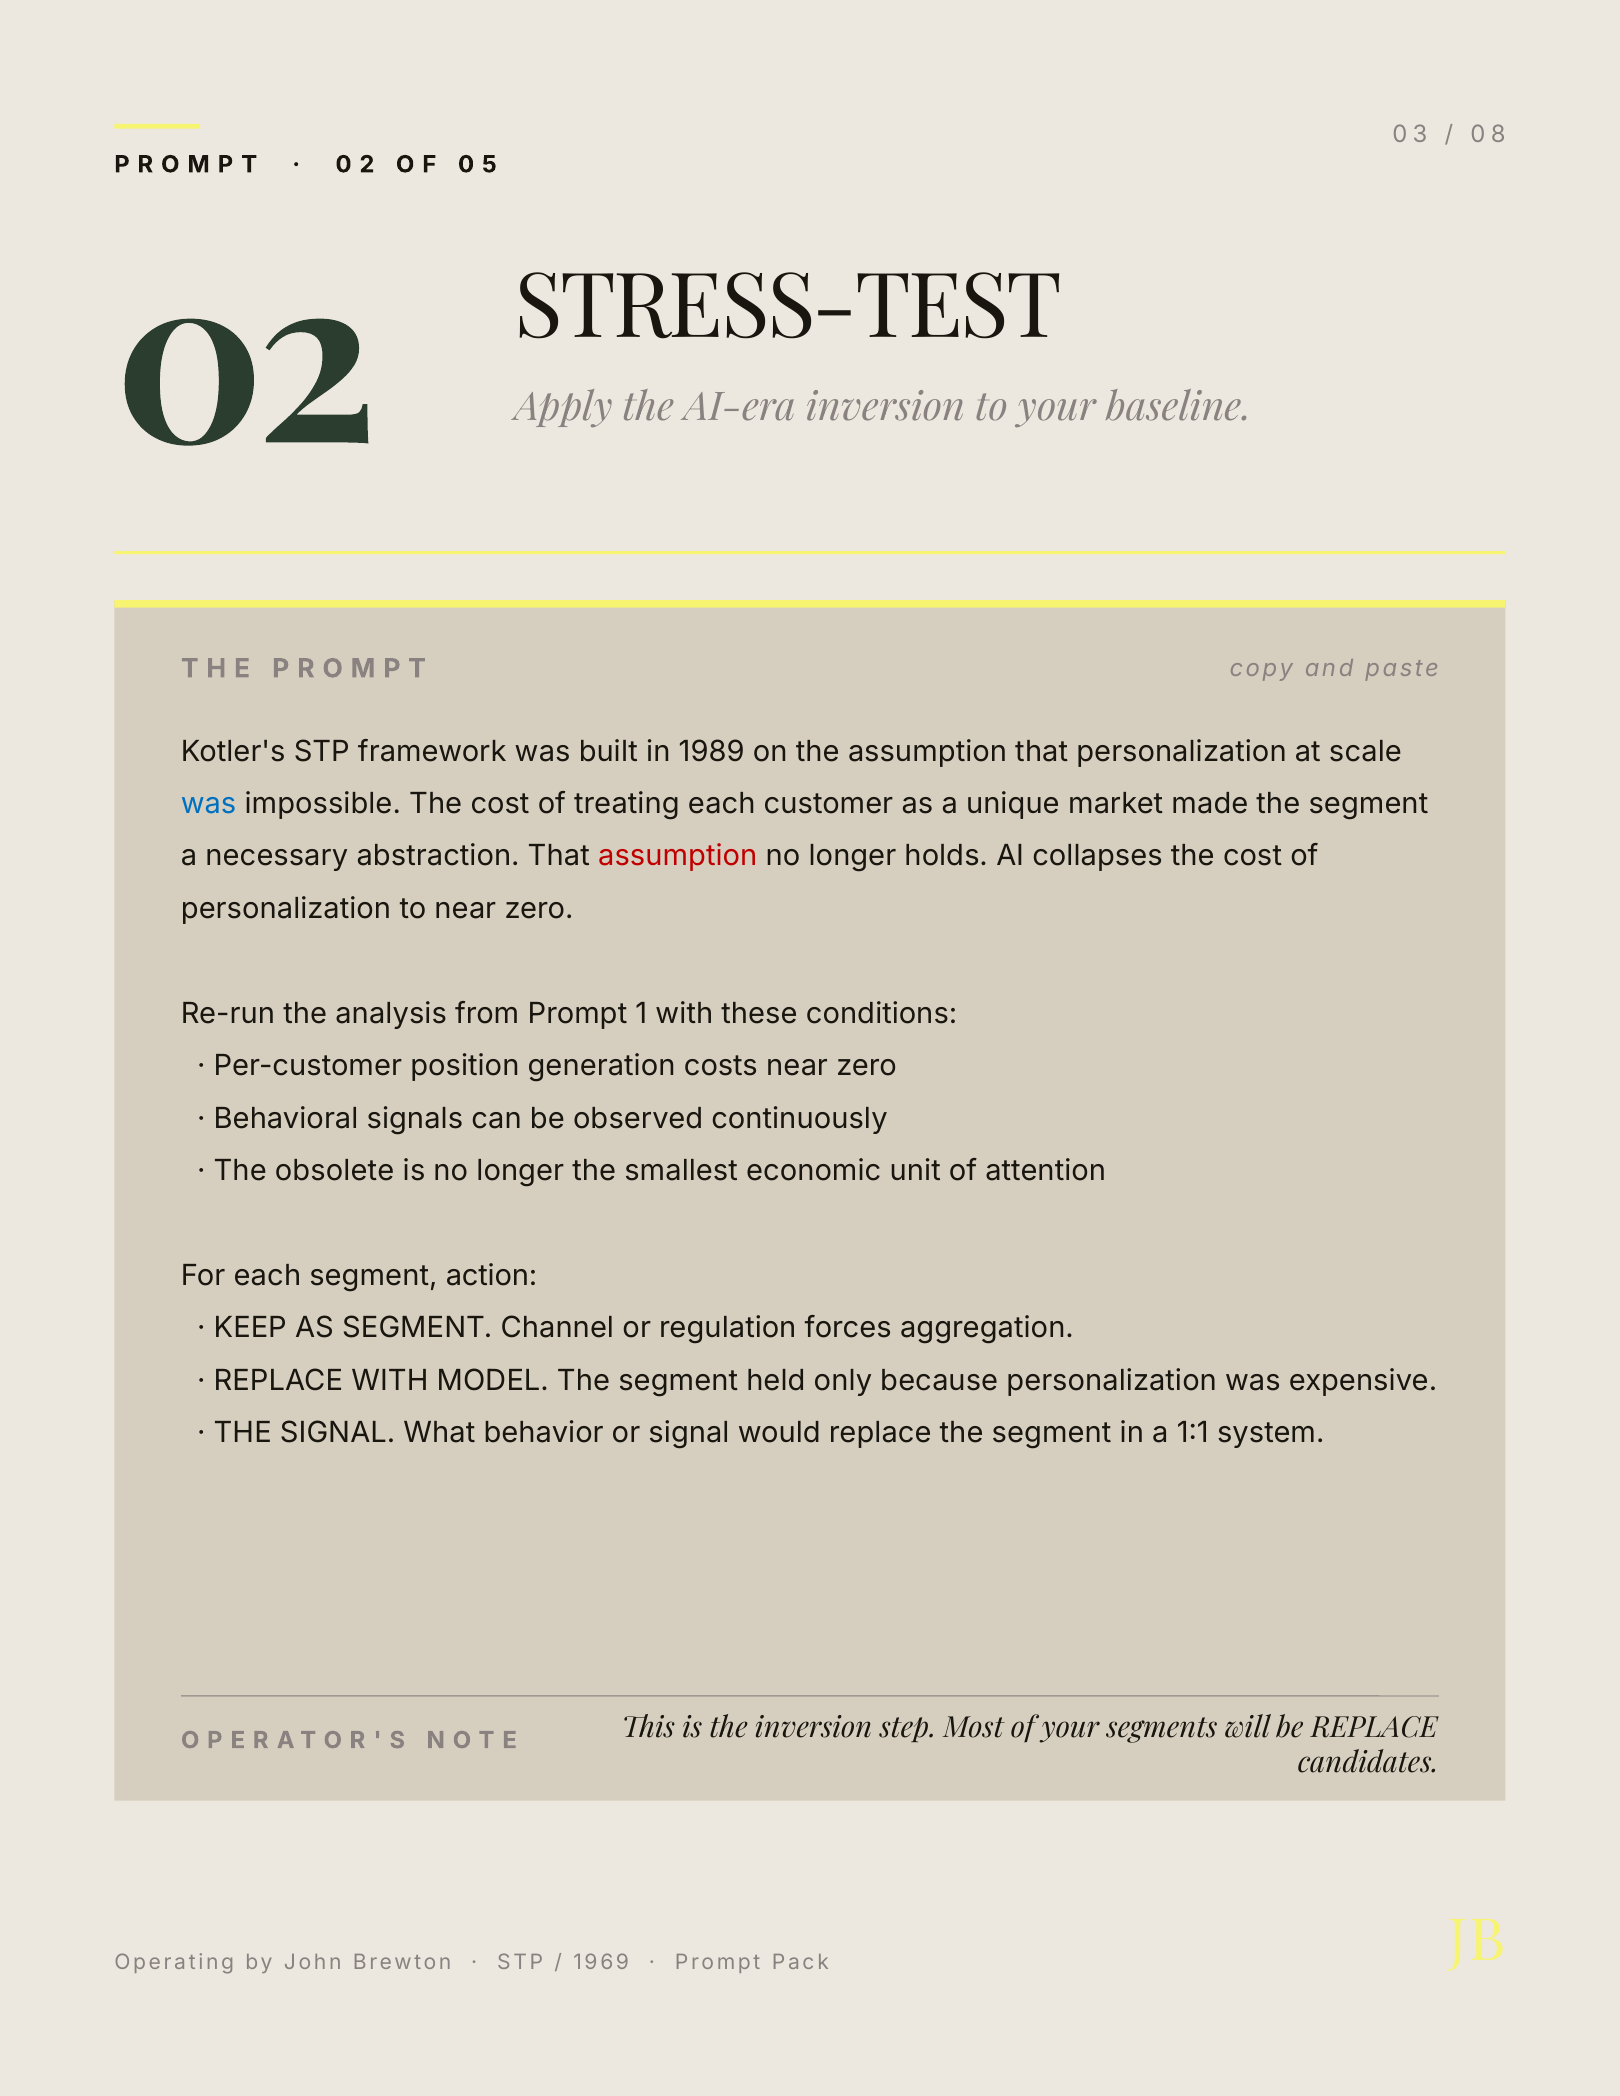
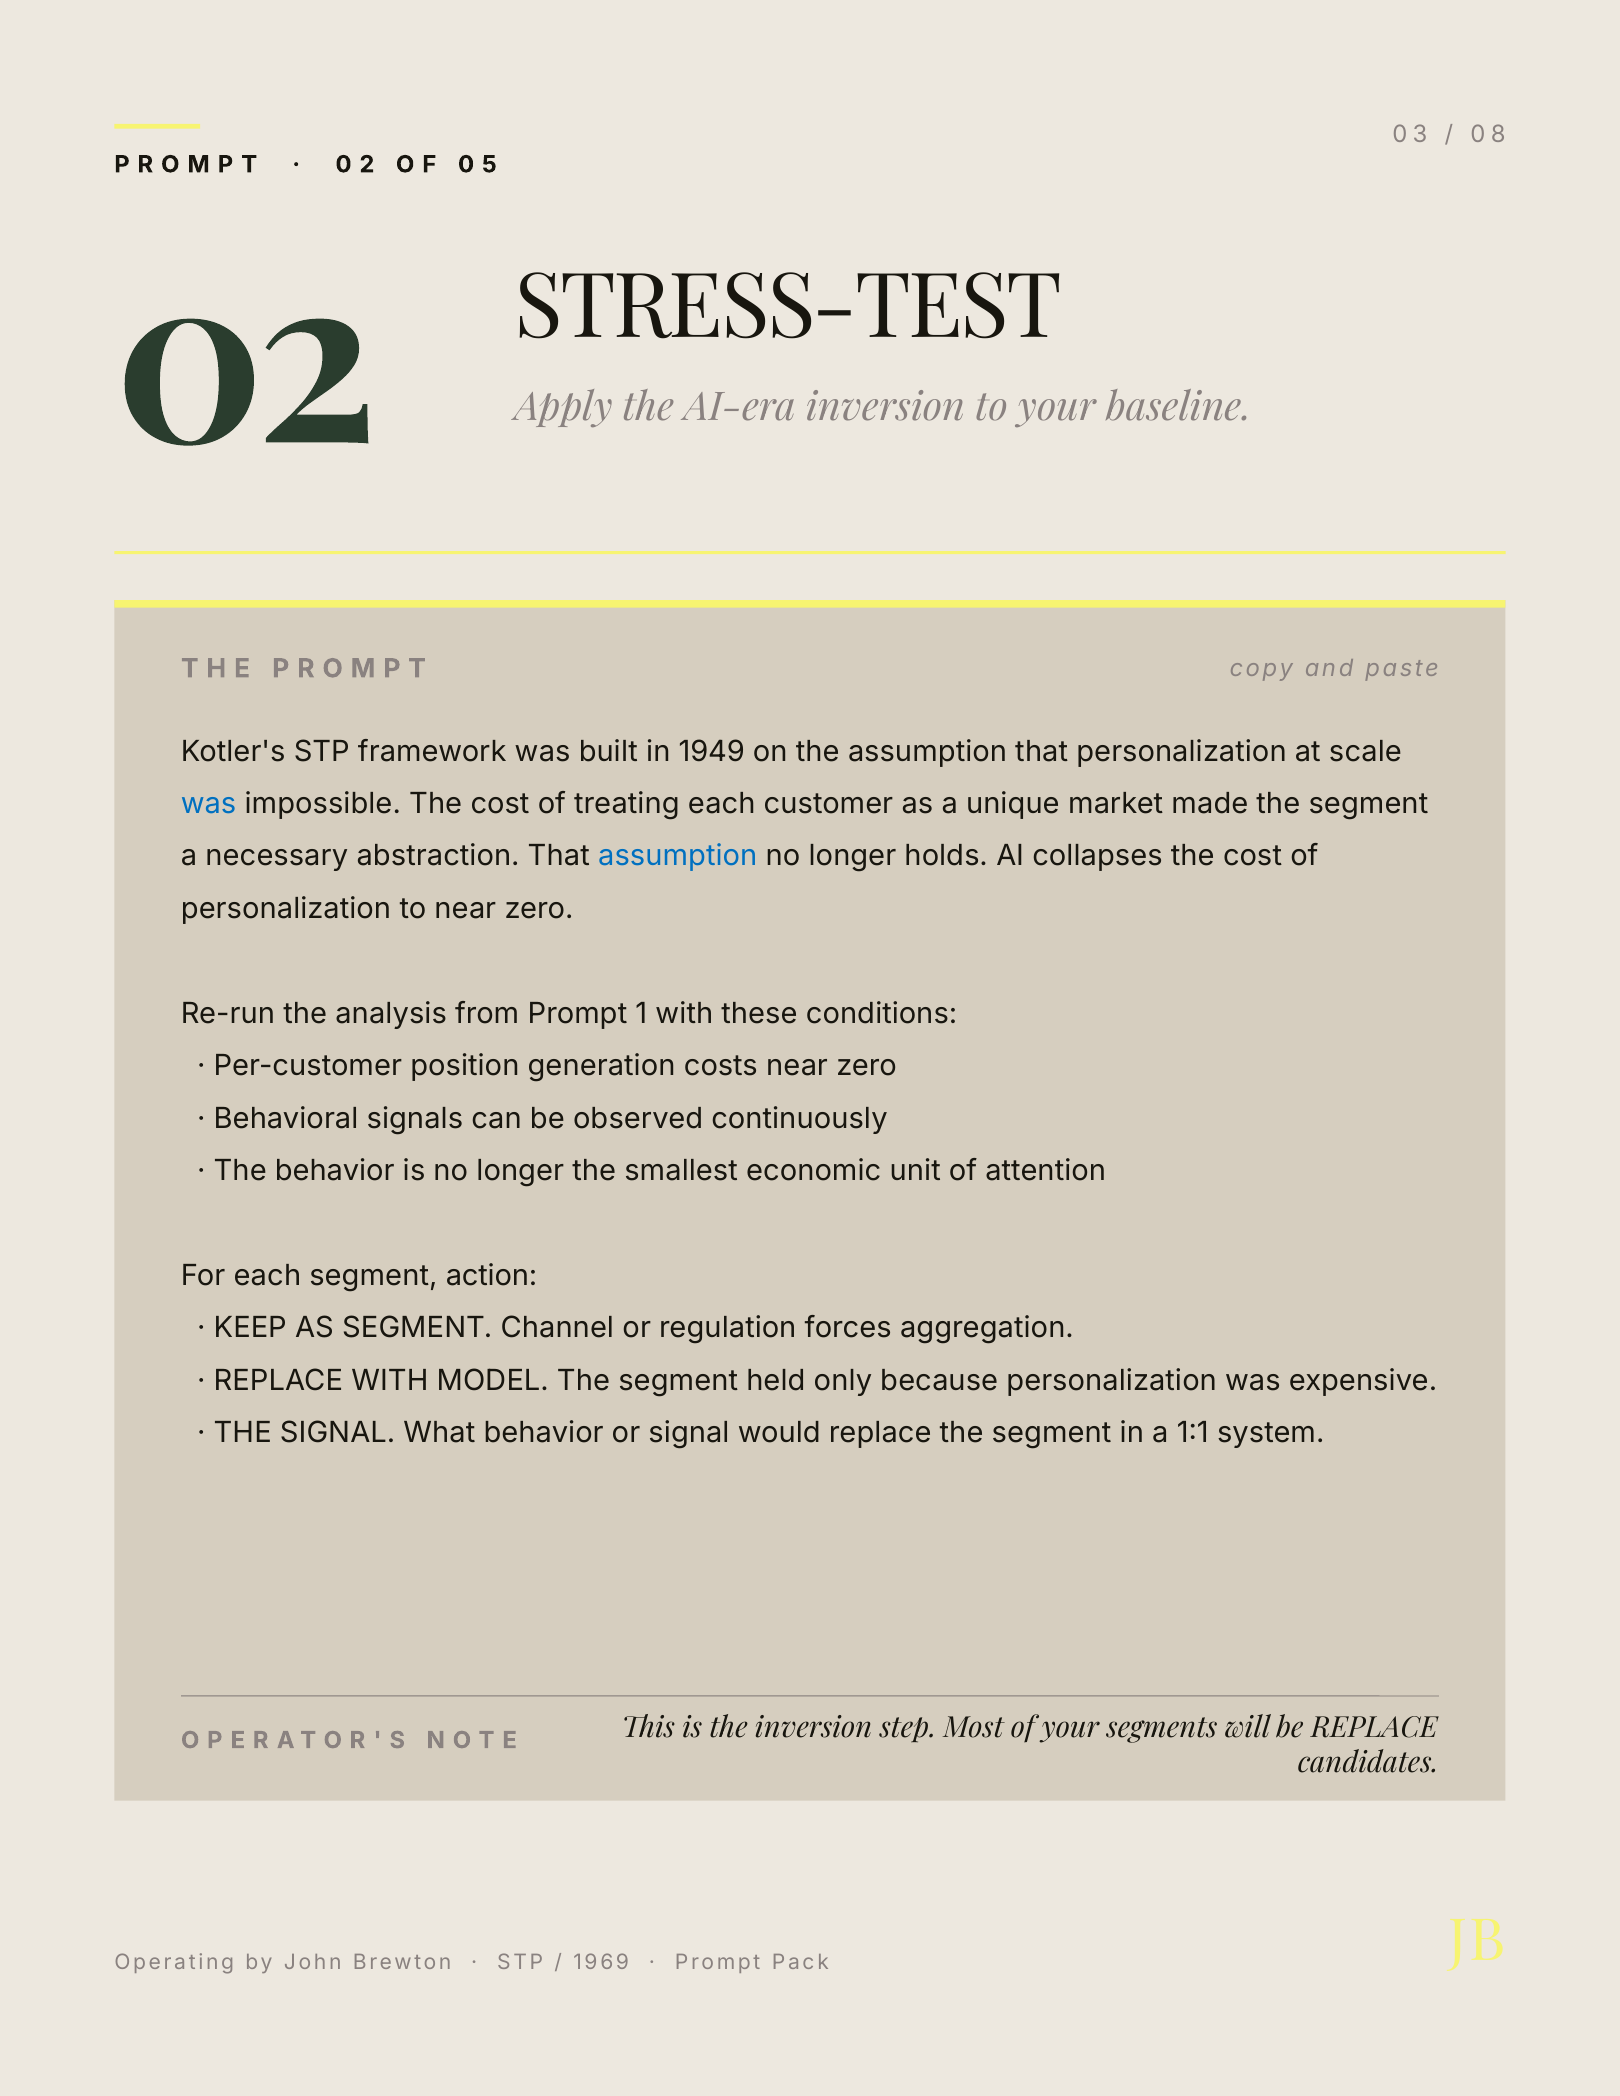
1989: 1989 -> 1949 (712, 752)
assumption colour: red -> blue (678, 857)
The obsolete: obsolete -> behavior (335, 1171)
